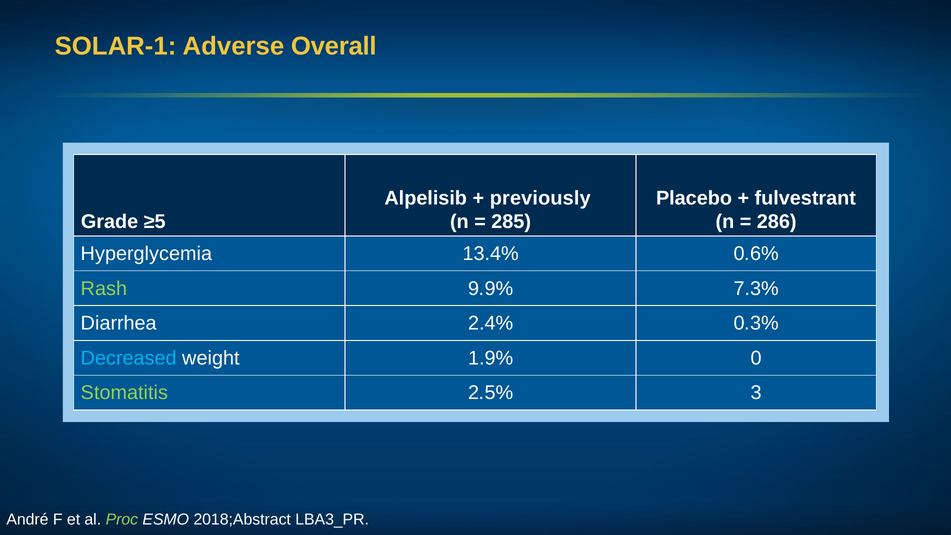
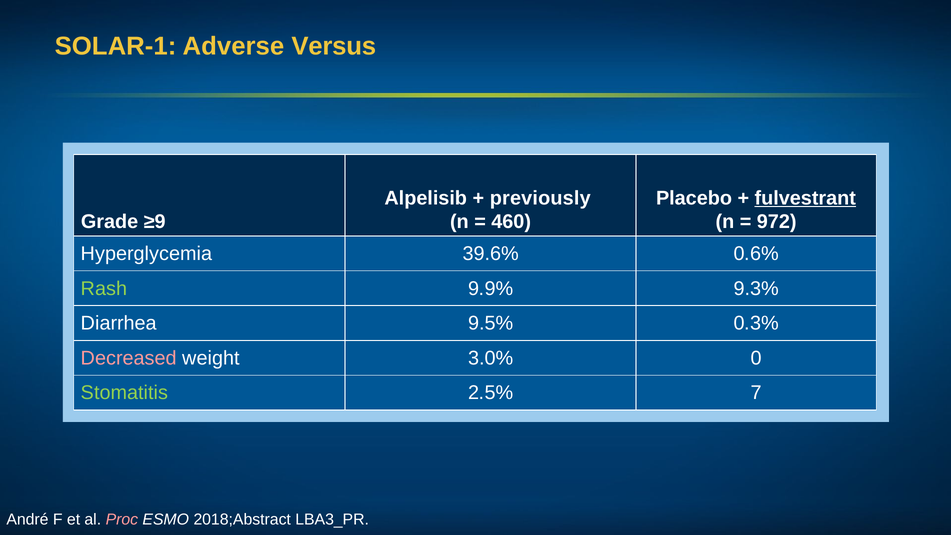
Overall: Overall -> Versus (334, 46)
fulvestrant underline: none -> present (805, 198)
≥5: ≥5 -> ≥9 (155, 222)
285: 285 -> 460 (511, 222)
286: 286 -> 972 (777, 222)
13.4%: 13.4% -> 39.6% (491, 254)
7.3%: 7.3% -> 9.3% (756, 288)
2.4%: 2.4% -> 9.5% (491, 323)
Decreased colour: light blue -> pink (129, 358)
1.9%: 1.9% -> 3.0% (491, 358)
3: 3 -> 7 (756, 393)
Proc colour: light green -> pink (122, 519)
